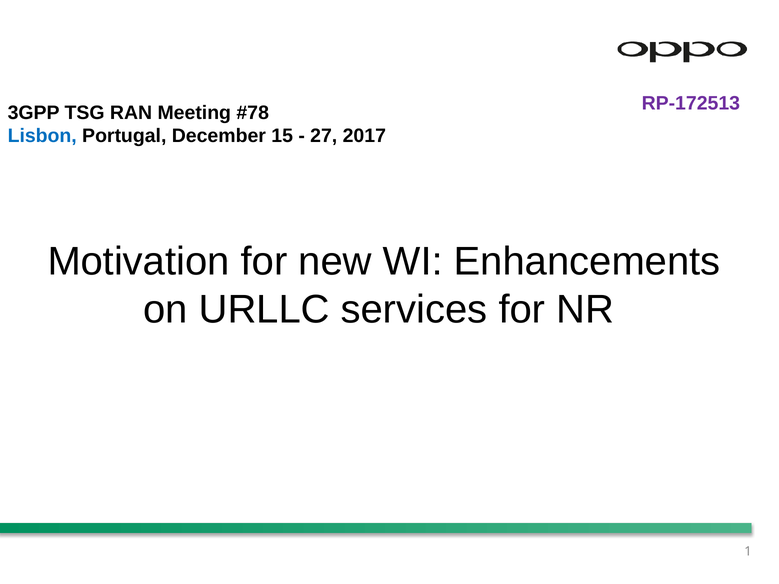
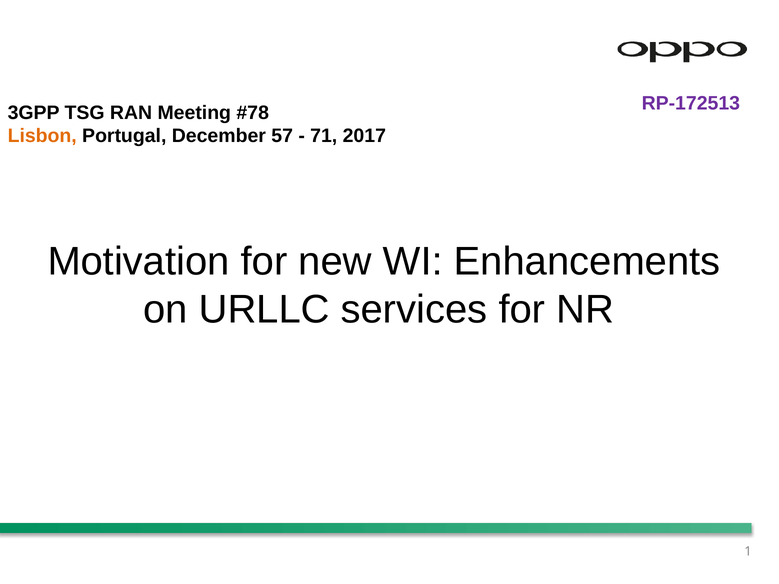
Lisbon colour: blue -> orange (42, 136)
15: 15 -> 57 (282, 136)
27: 27 -> 71 (324, 136)
